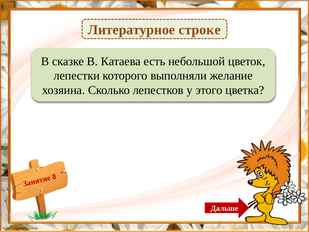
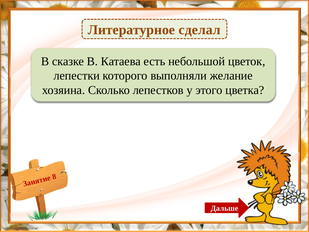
строке: строке -> сделал (200, 30)
